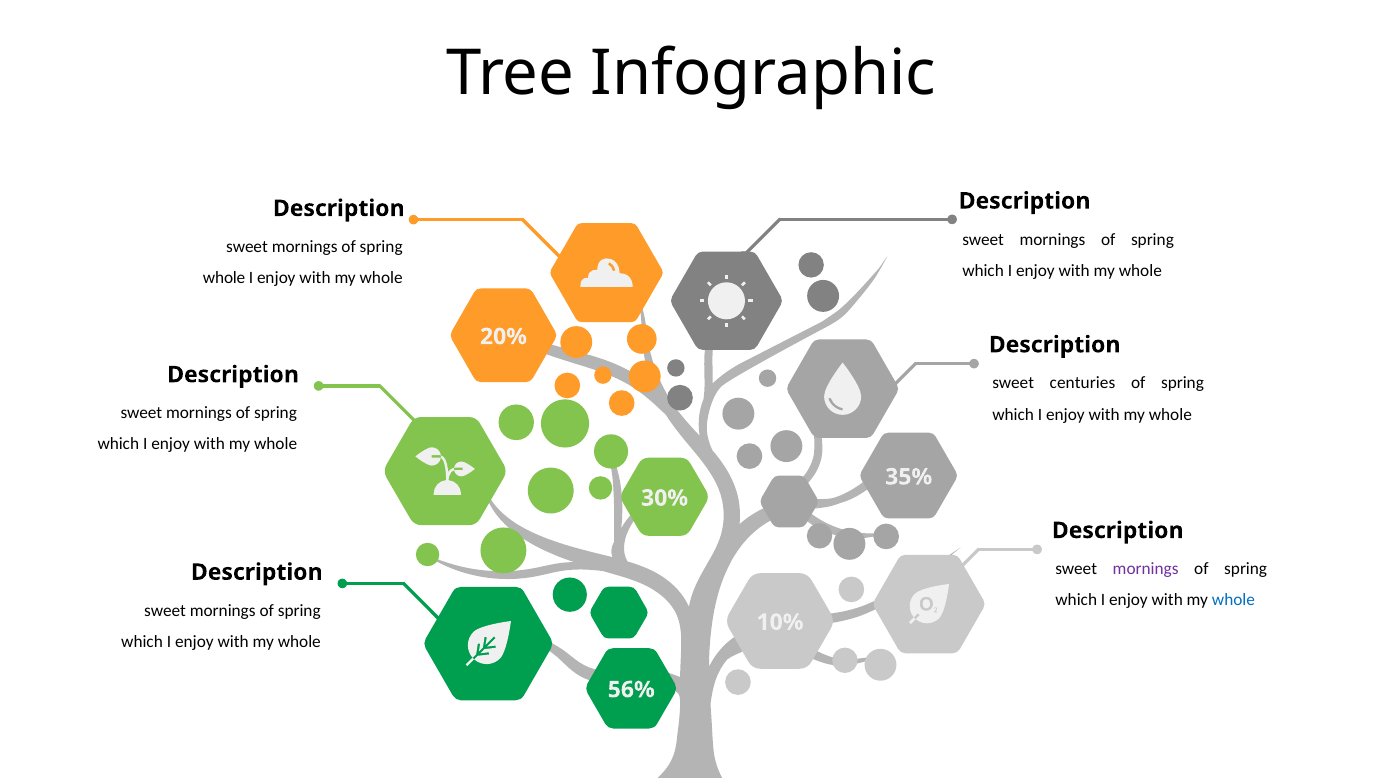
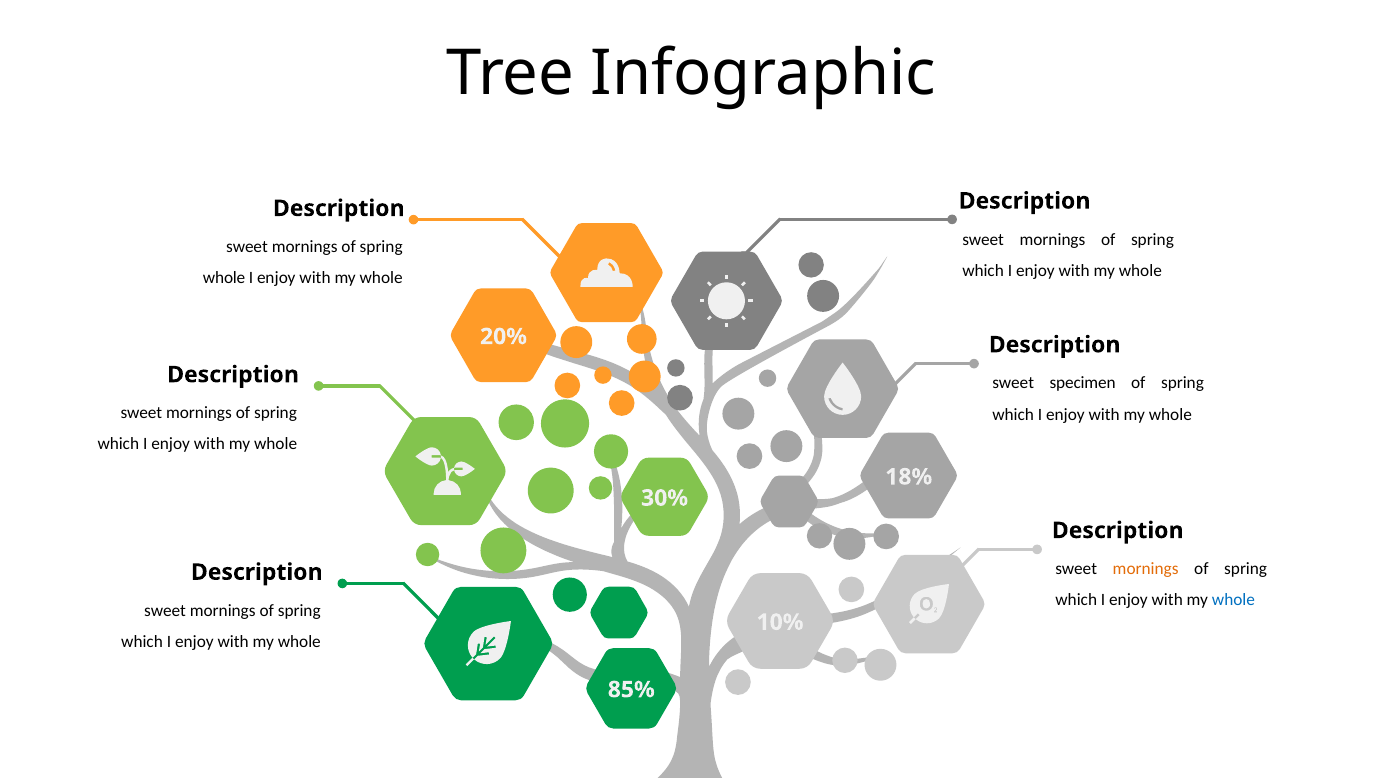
centuries: centuries -> specimen (1083, 383)
35%: 35% -> 18% (909, 477)
mornings colour: purple -> orange (1146, 569)
56%: 56% -> 85% (631, 690)
